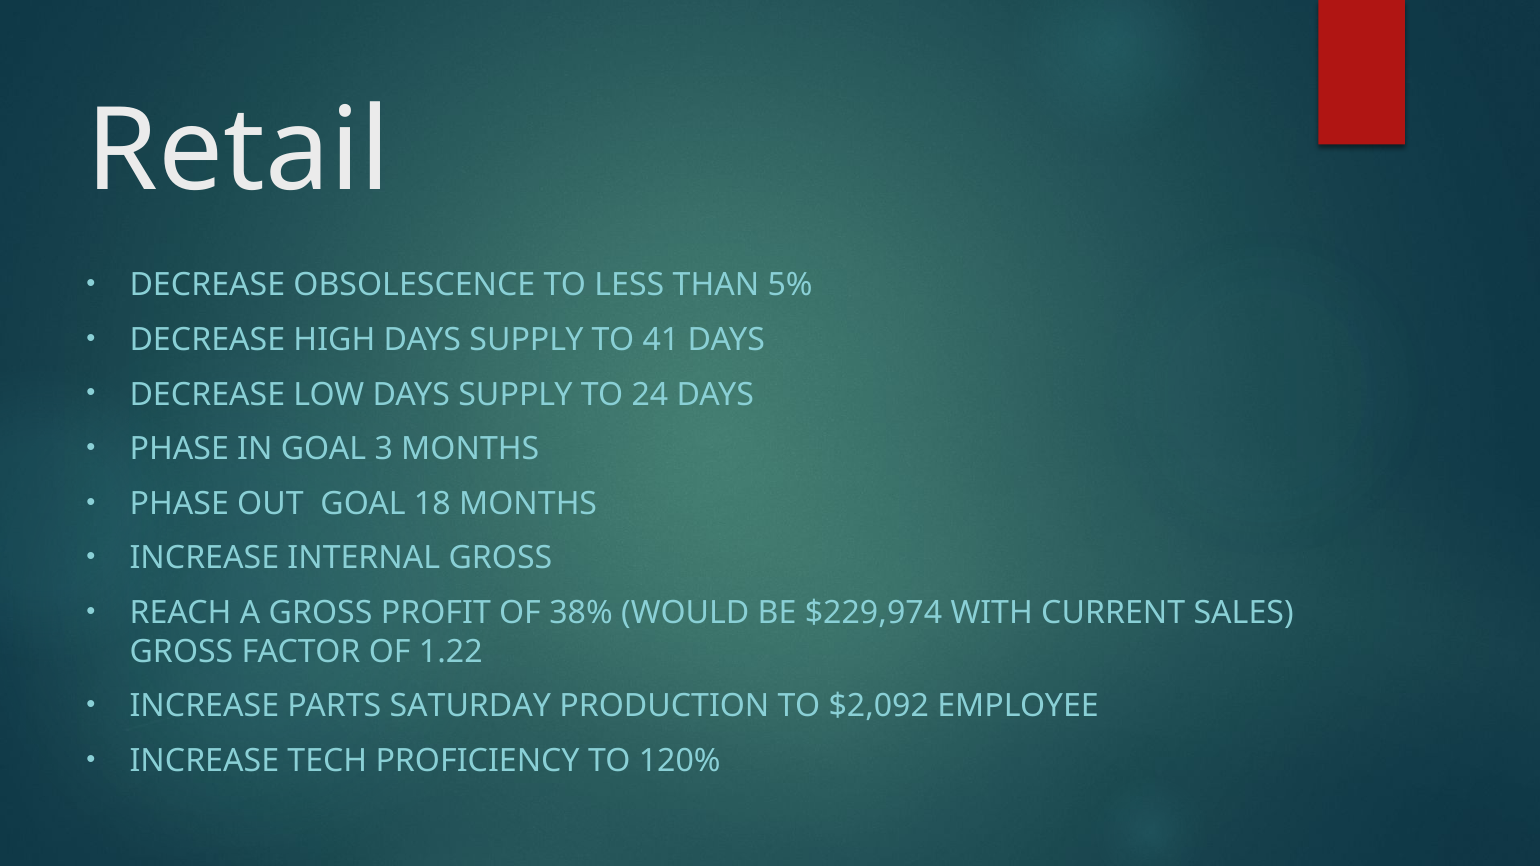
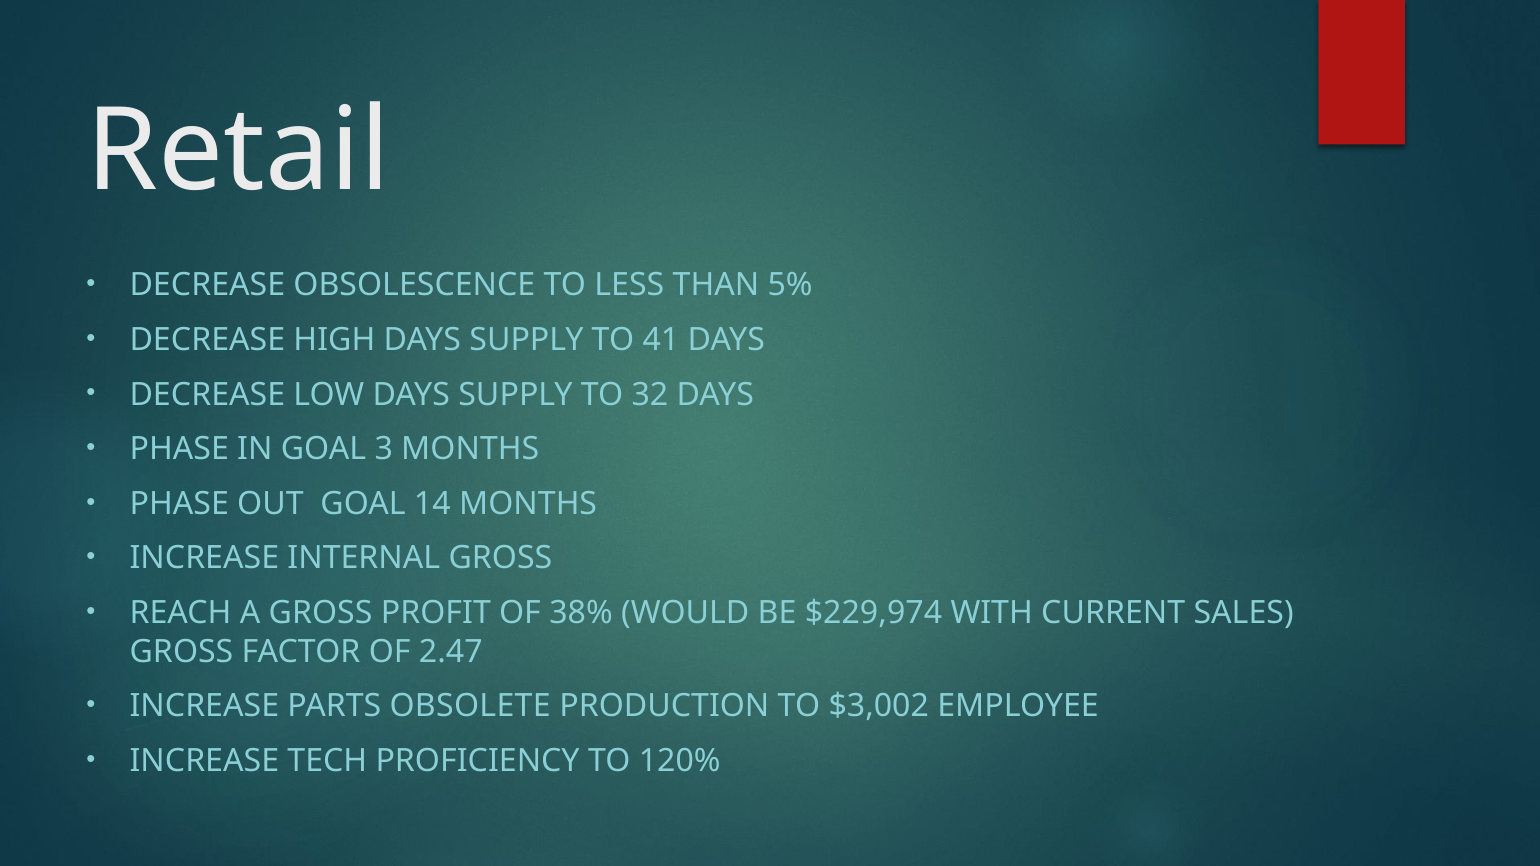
24: 24 -> 32 (650, 395)
18: 18 -> 14 (432, 504)
1.22: 1.22 -> 2.47 (451, 652)
SATURDAY: SATURDAY -> OBSOLETE (470, 706)
$2,092: $2,092 -> $3,002 (879, 706)
